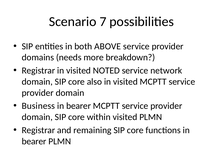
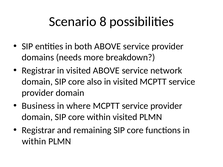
7: 7 -> 8 (103, 22)
visited NOTED: NOTED -> ABOVE (106, 71)
bearer: bearer -> where (79, 106)
bearer: bearer -> within (34, 142)
